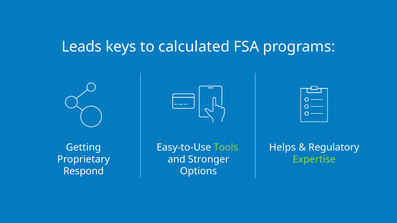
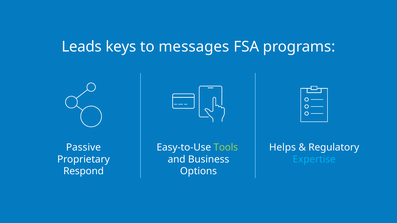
calculated: calculated -> messages (194, 47)
Getting: Getting -> Passive (83, 148)
Stronger: Stronger -> Business (209, 159)
Expertise colour: light green -> light blue (314, 159)
